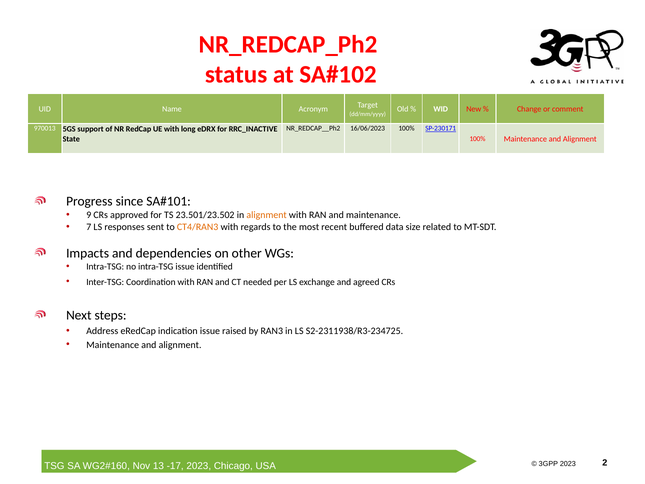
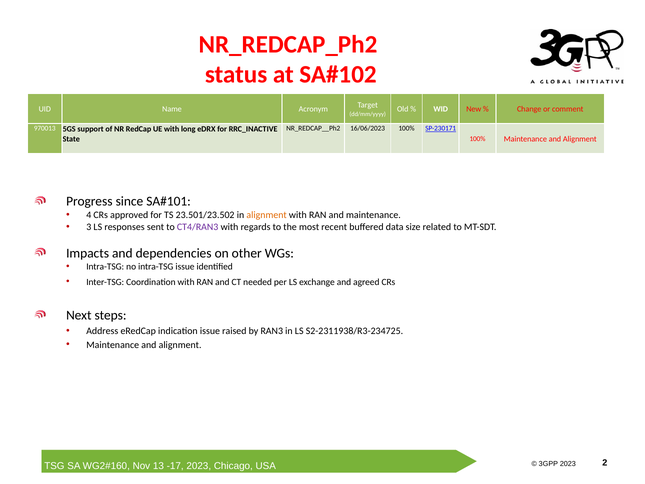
9: 9 -> 4 (89, 215)
7: 7 -> 3 (89, 227)
CT4/RAN3 colour: orange -> purple (198, 227)
